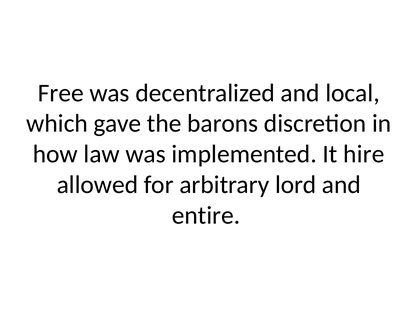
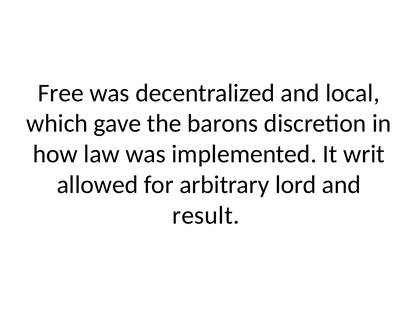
hire: hire -> writ (364, 154)
entire: entire -> result (206, 216)
